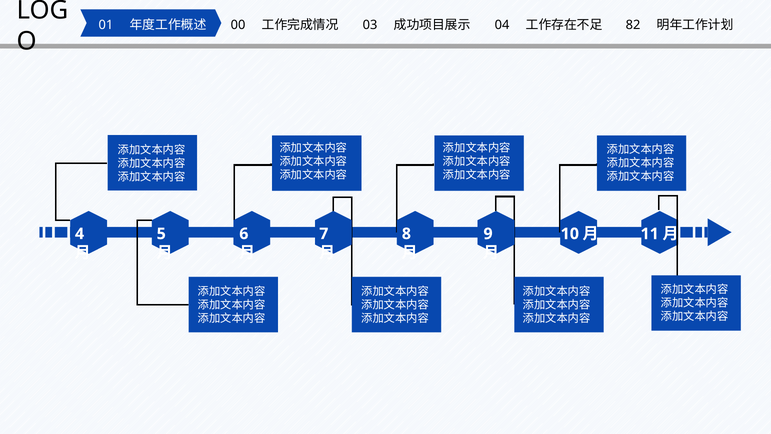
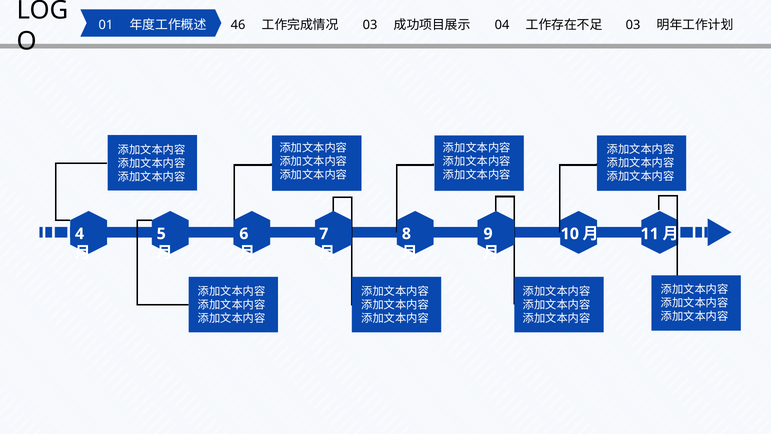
00: 00 -> 46 (238, 25)
82: 82 -> 03 (633, 25)
